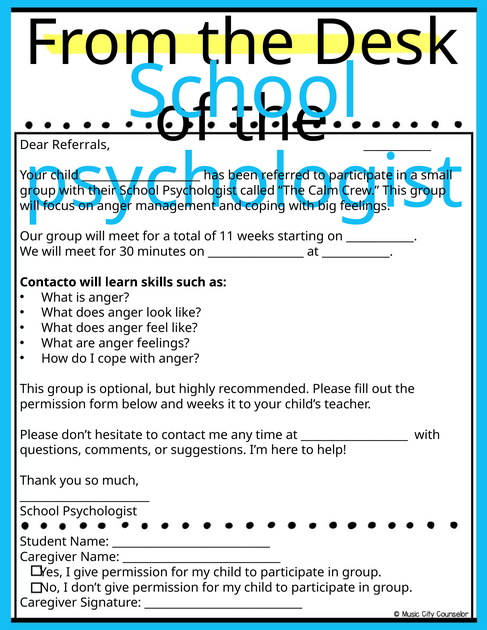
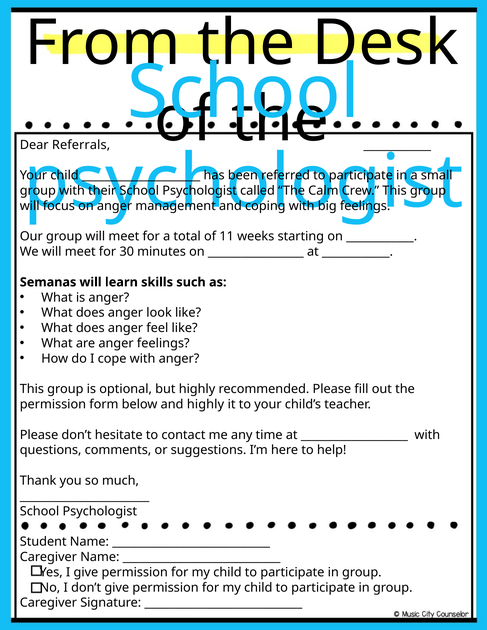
Contacto: Contacto -> Semanas (48, 282)
and weeks: weeks -> highly (205, 404)
